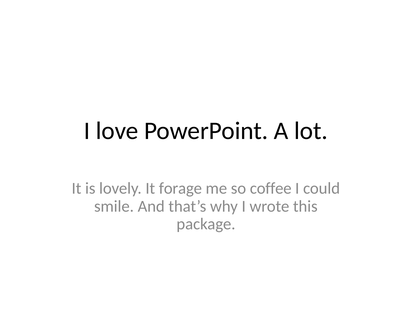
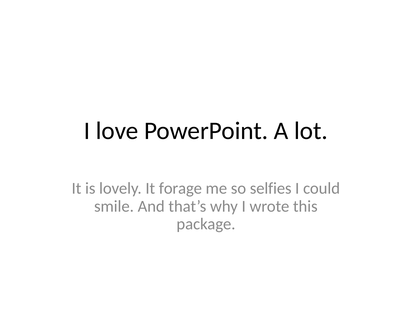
coffee: coffee -> selfies (271, 188)
